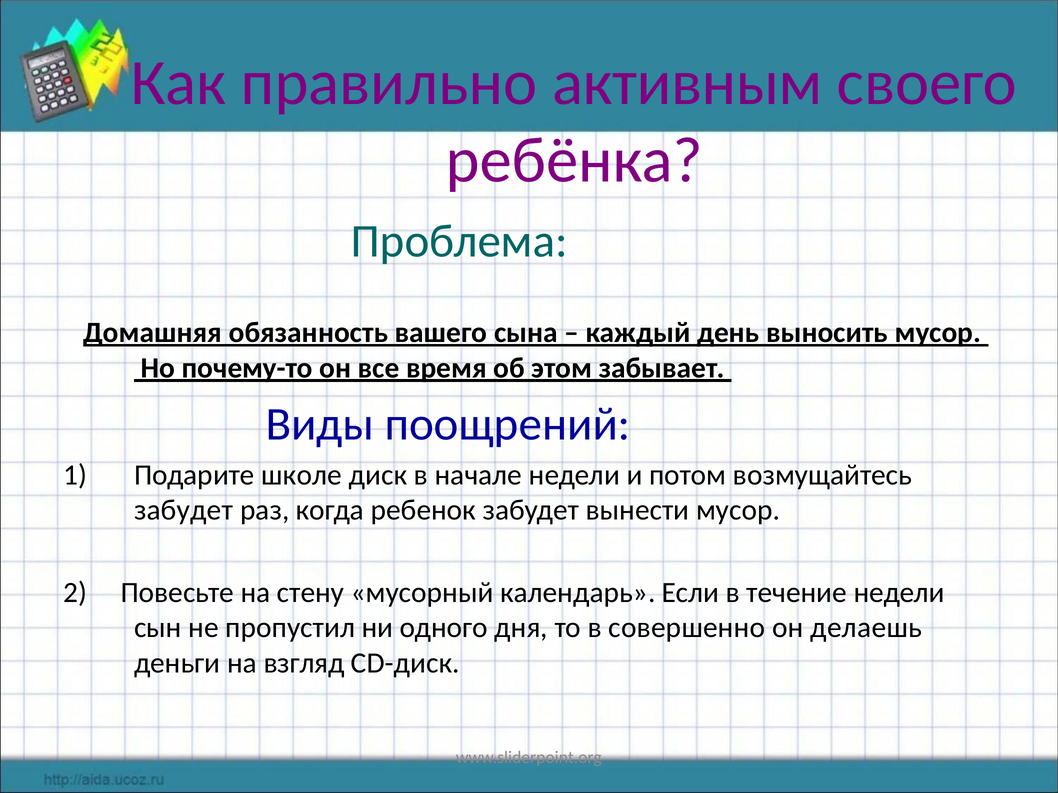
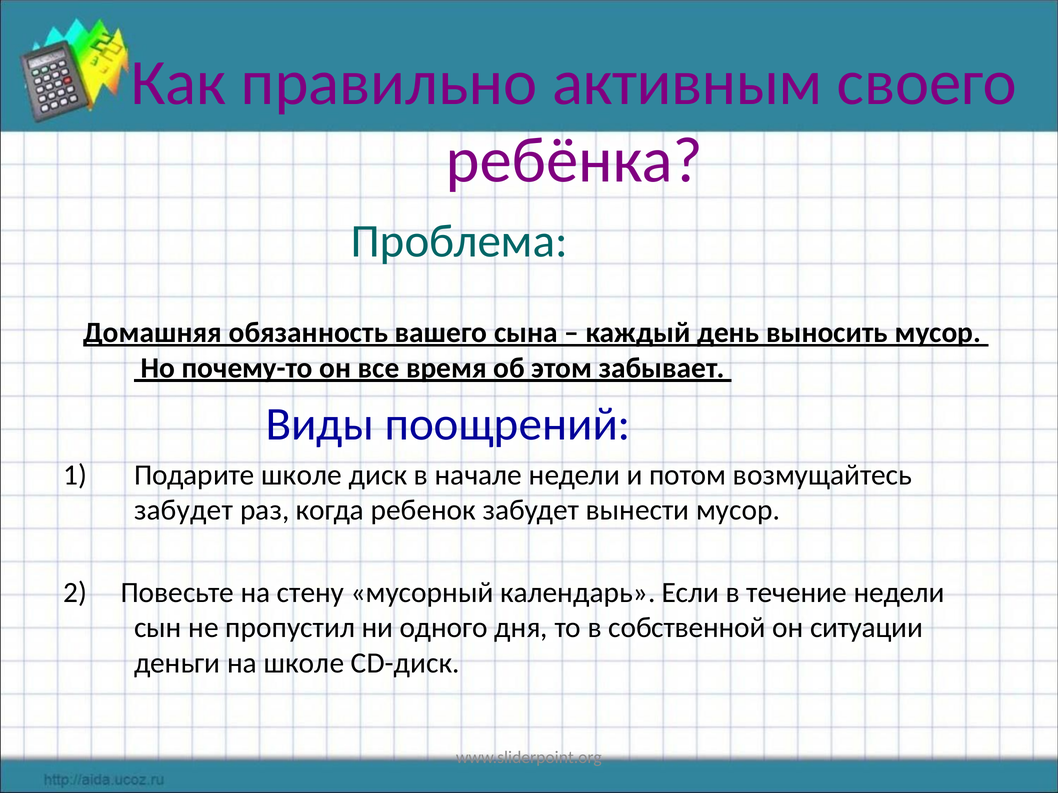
совершенно: совершенно -> собственной (687, 628)
делаешь: делаешь -> ситуации (866, 628)
на взгляд: взгляд -> школе (304, 663)
